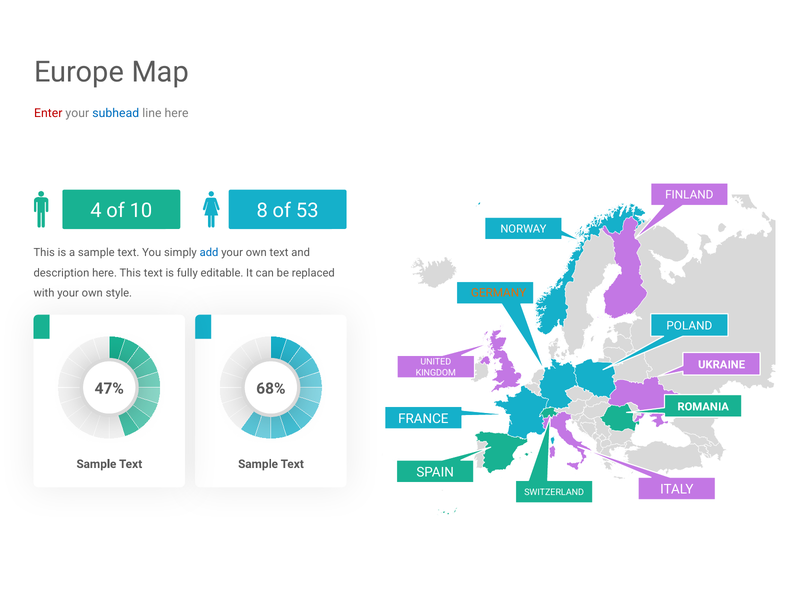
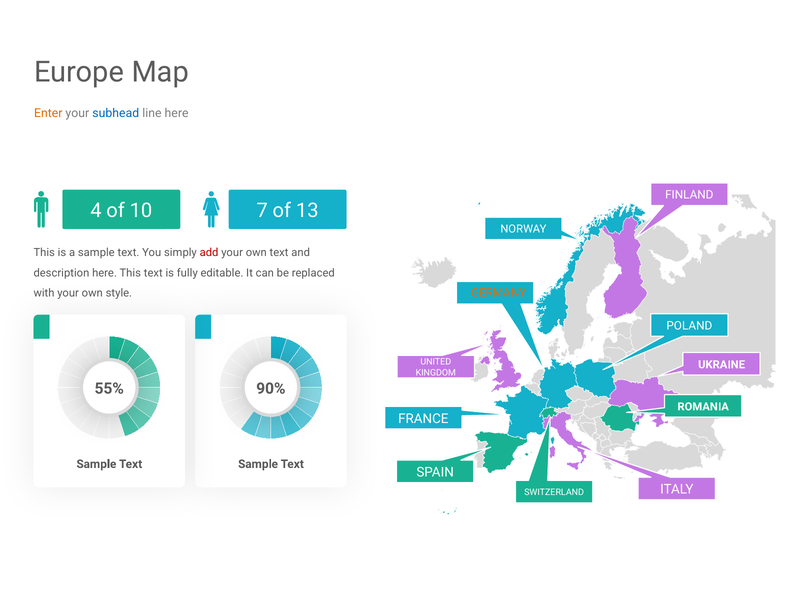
Enter colour: red -> orange (48, 113)
8: 8 -> 7 (262, 211)
53: 53 -> 13 (307, 211)
add colour: blue -> red (209, 253)
47%: 47% -> 55% (109, 389)
68%: 68% -> 90% (271, 389)
